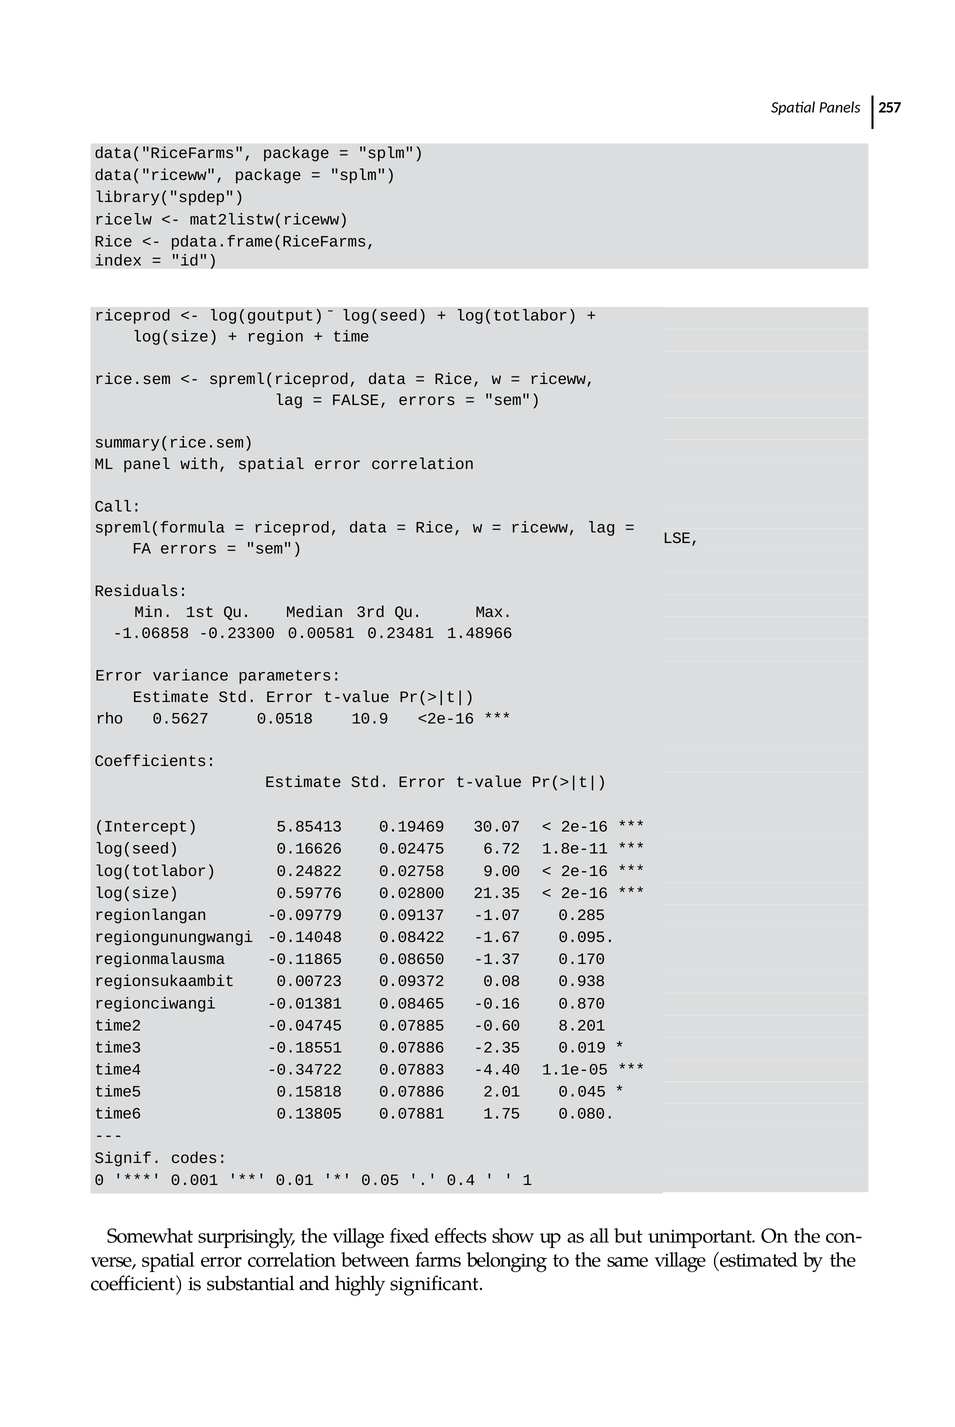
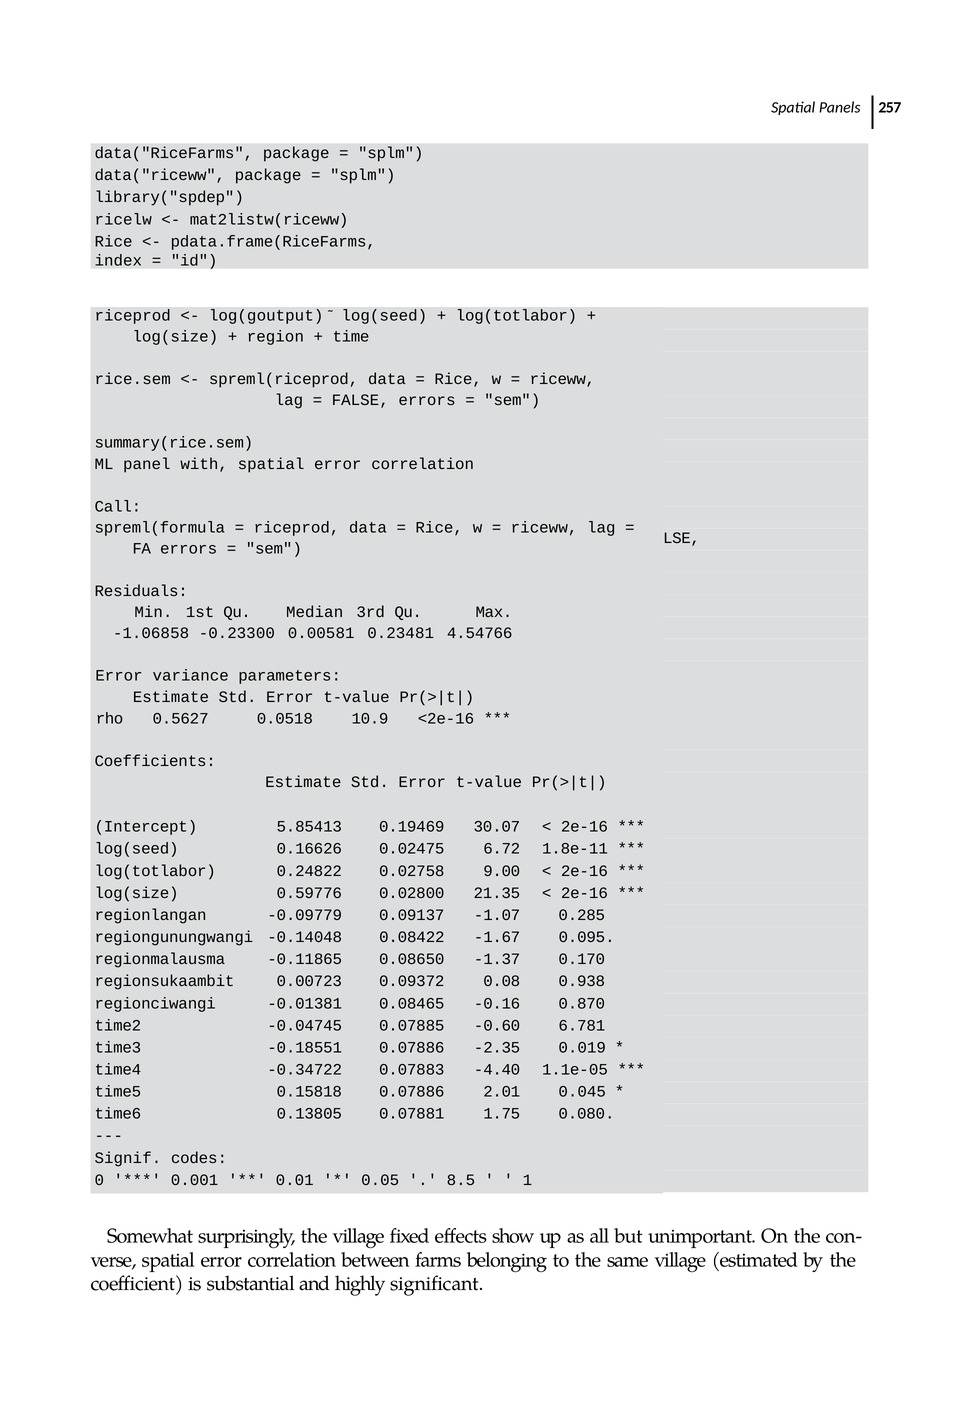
1.48966: 1.48966 -> 4.54766 (480, 633)
8.201: 8.201 -> 6.781 (582, 1025)
0.4: 0.4 -> 8.5 (461, 1180)
